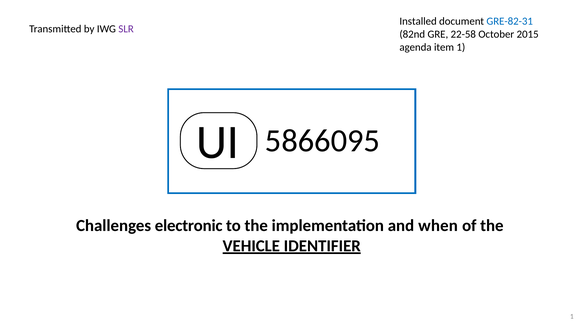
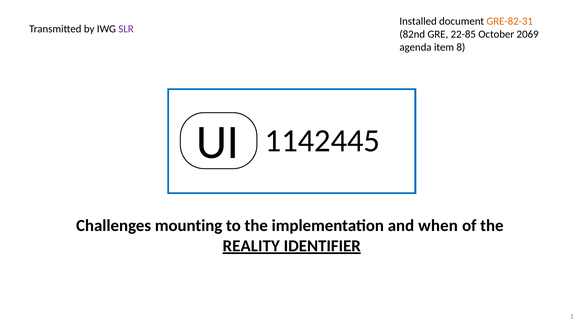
GRE-82-31 colour: blue -> orange (510, 21)
22-58: 22-58 -> 22-85 (463, 34)
2015: 2015 -> 2069 (528, 34)
item 1: 1 -> 8 (461, 47)
5866095: 5866095 -> 1142445 (323, 141)
electronic: electronic -> mounting (189, 226)
VEHICLE: VEHICLE -> REALITY (251, 246)
